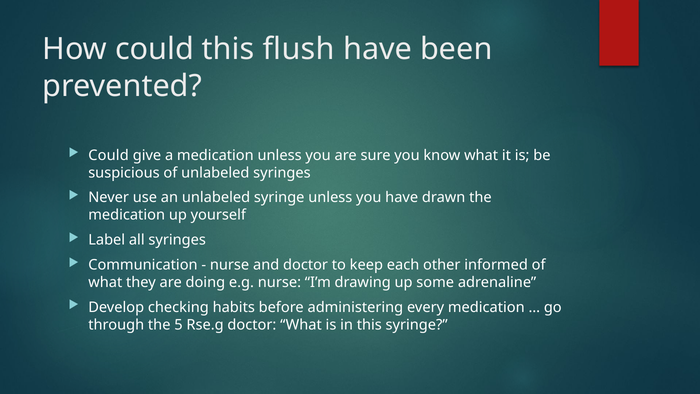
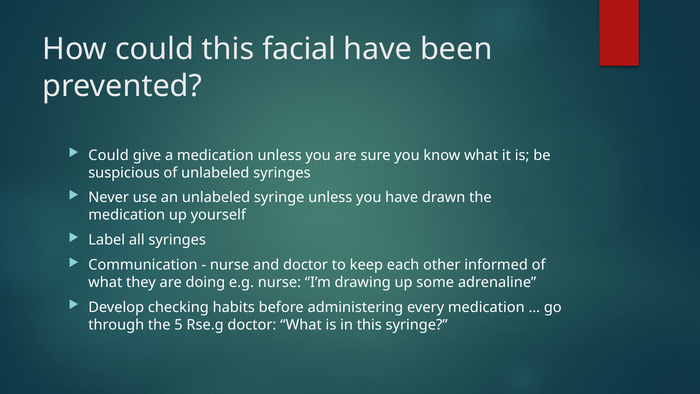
flush: flush -> facial (299, 49)
